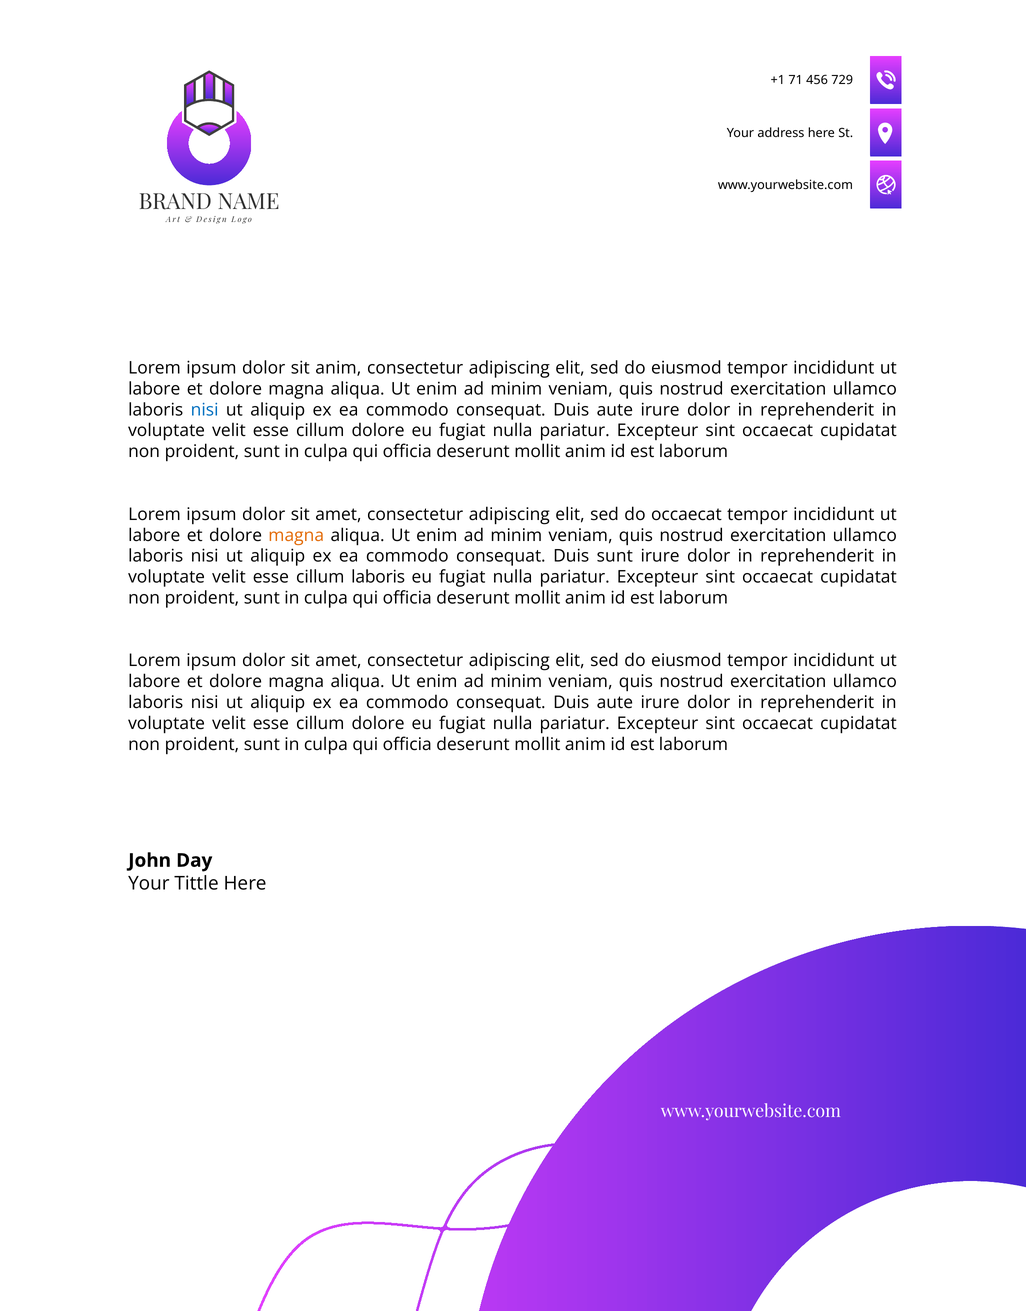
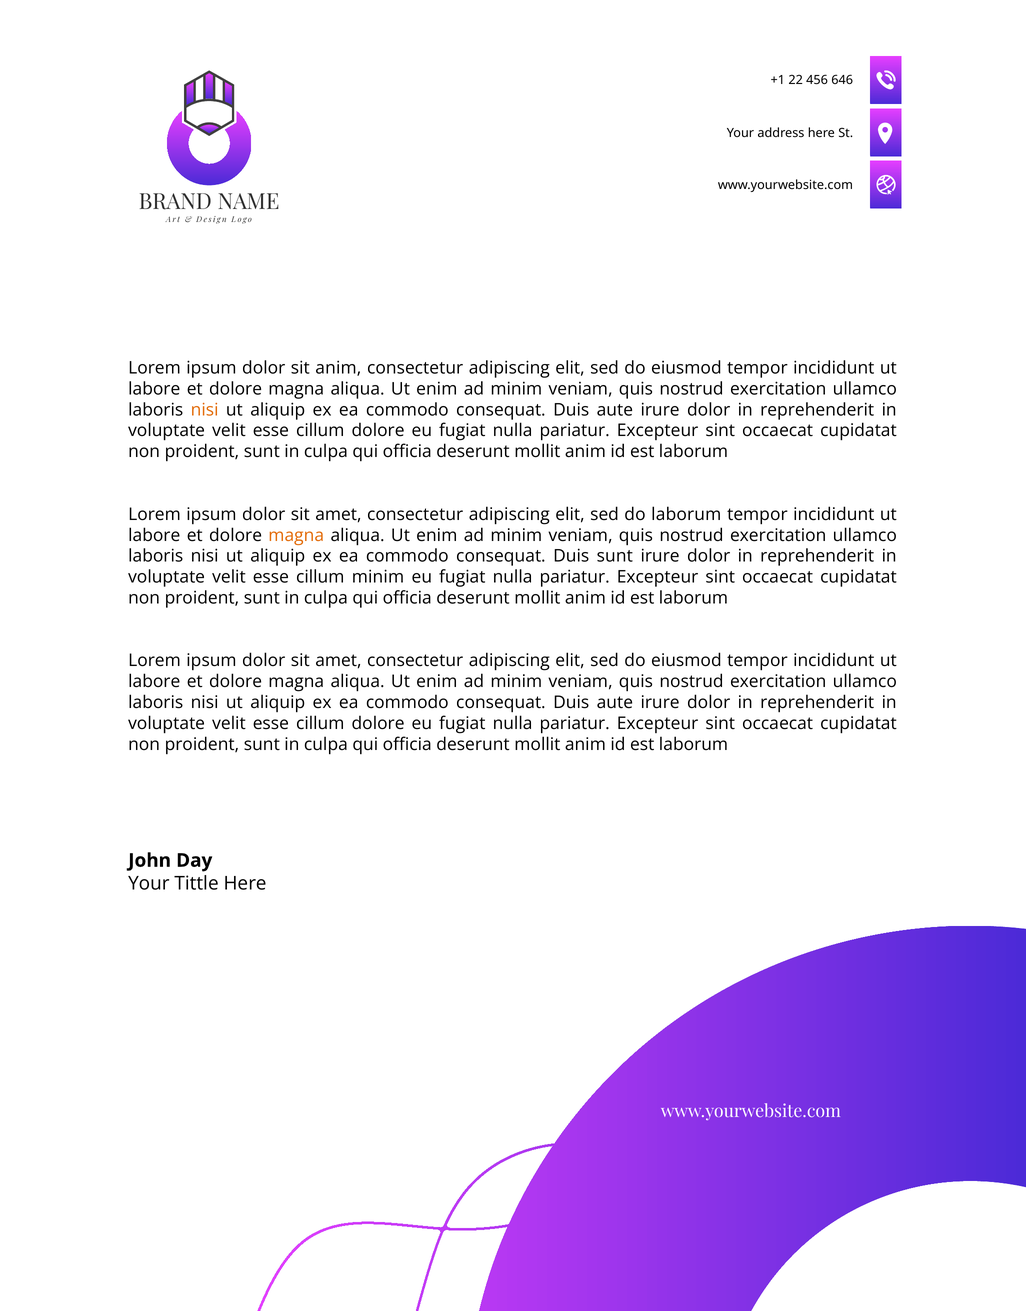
71: 71 -> 22 (796, 80)
729: 729 -> 646 (842, 80)
nisi colour: blue -> orange (205, 410)
do occaecat: occaecat -> laborum (686, 514)
cillum laboris: laboris -> minim (378, 577)
